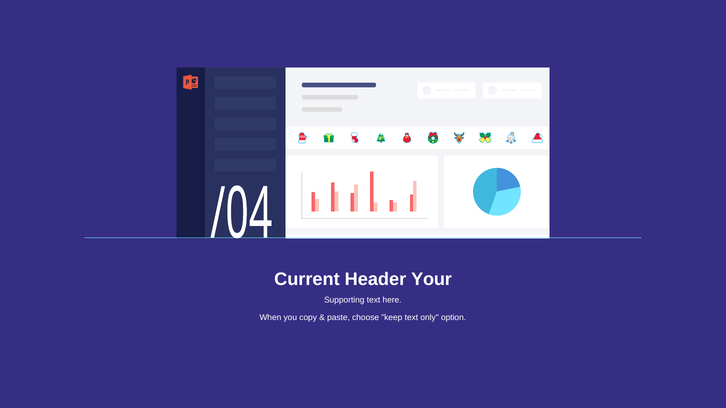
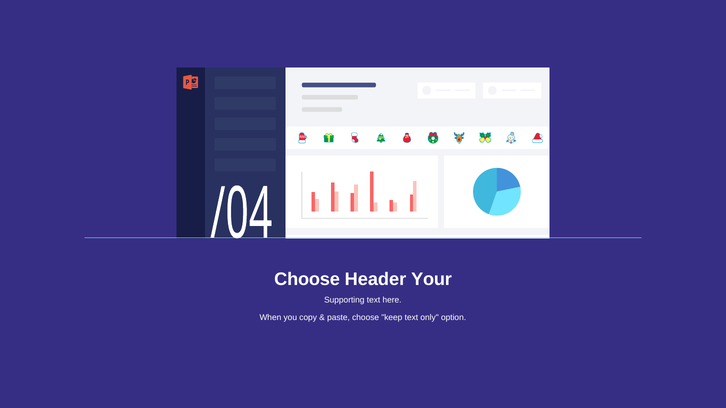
Current: Current -> Choose (307, 279)
